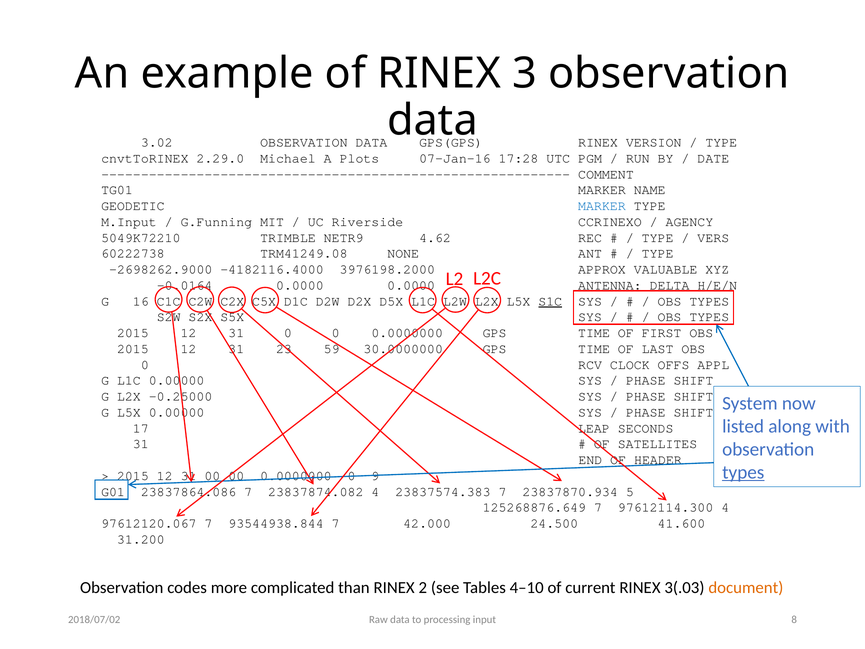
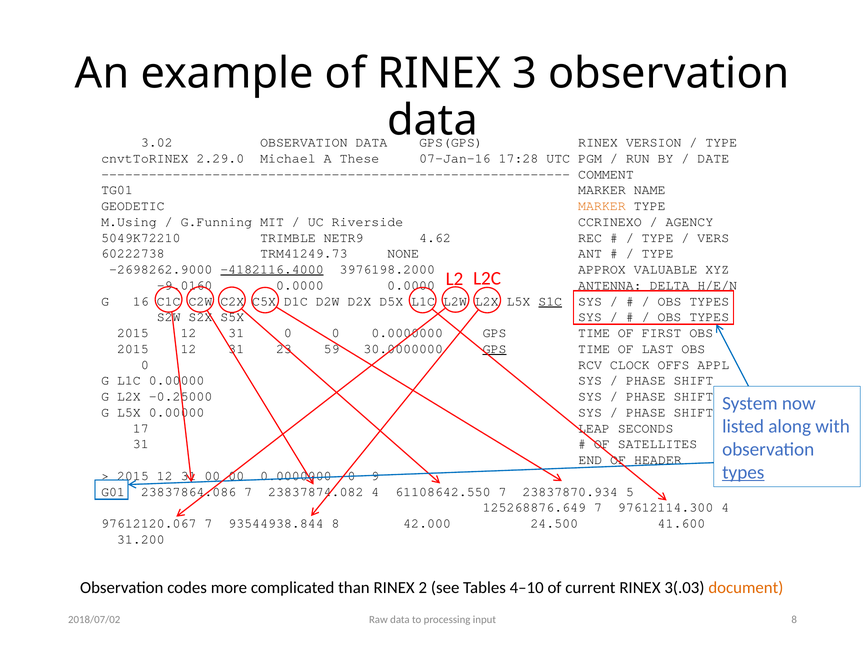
Plots: Plots -> These (359, 158)
MARKER colour: blue -> orange (602, 206)
M.Input: M.Input -> M.Using (129, 222)
TRM41249.08: TRM41249.08 -> TRM41249.73 (304, 253)
-4182116.4000 underline: none -> present (272, 269)
-0.0164: -0.0164 -> -9.0160 (185, 285)
GPS underline: none -> present (495, 349)
23837574.383: 23837574.383 -> 61108642.550 (443, 492)
93544938.844 7: 7 -> 8 (336, 523)
